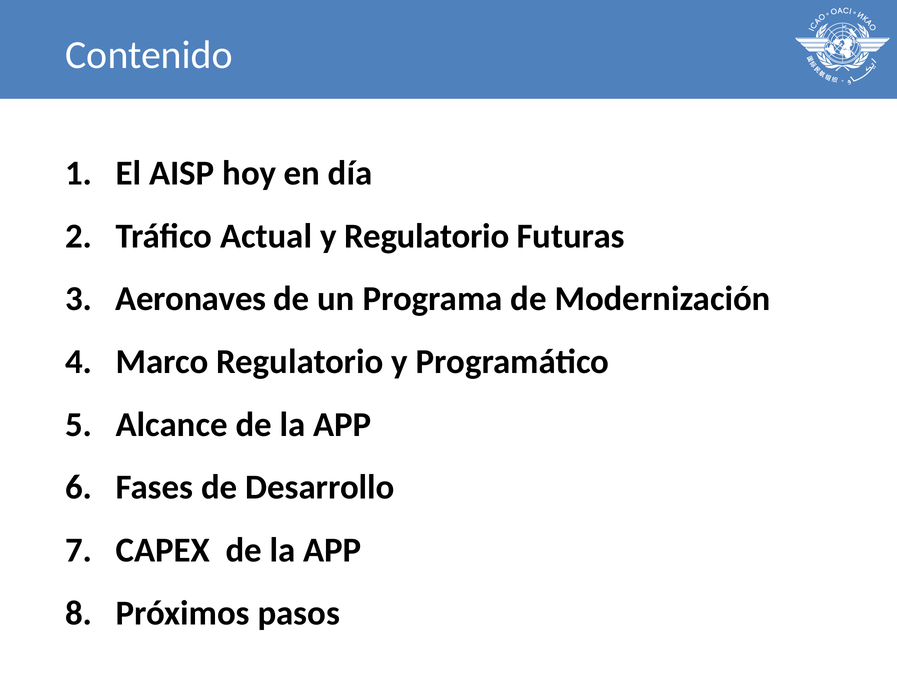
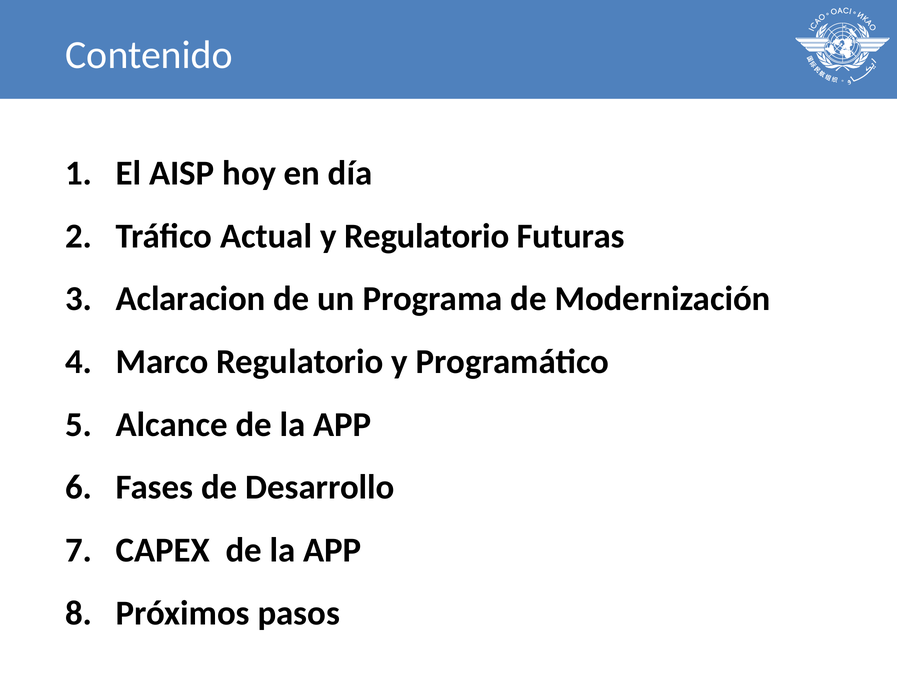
Aeronaves: Aeronaves -> Aclaracion (191, 299)
